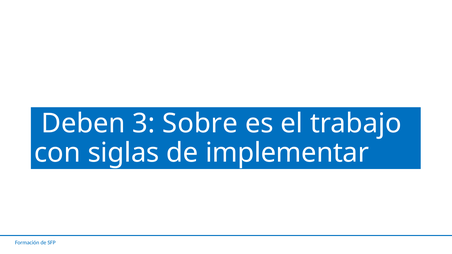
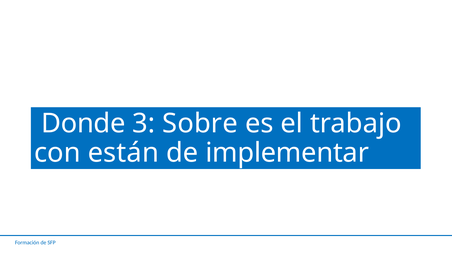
Deben: Deben -> Donde (83, 124)
siglas: siglas -> están (123, 153)
